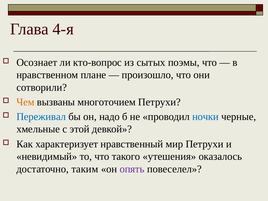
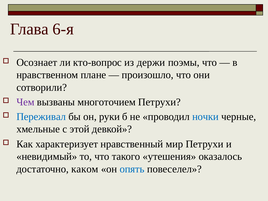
4-я: 4-я -> 6-я (63, 29)
сытых: сытых -> держи (151, 62)
Чем colour: orange -> purple (25, 102)
надо: надо -> руки (109, 117)
таким: таким -> каком (85, 169)
опять colour: purple -> blue (132, 169)
